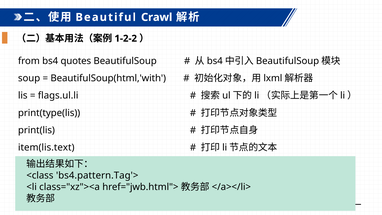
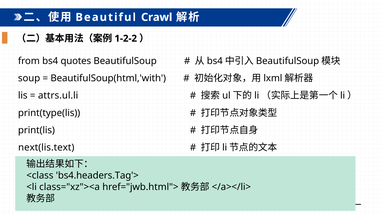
flags.ul.li: flags.ul.li -> attrs.ul.li (58, 96)
item(lis.text: item(lis.text -> next(lis.text (46, 147)
bs4.pattern.Tag'>: bs4.pattern.Tag'> -> bs4.headers.Tag'> (97, 175)
